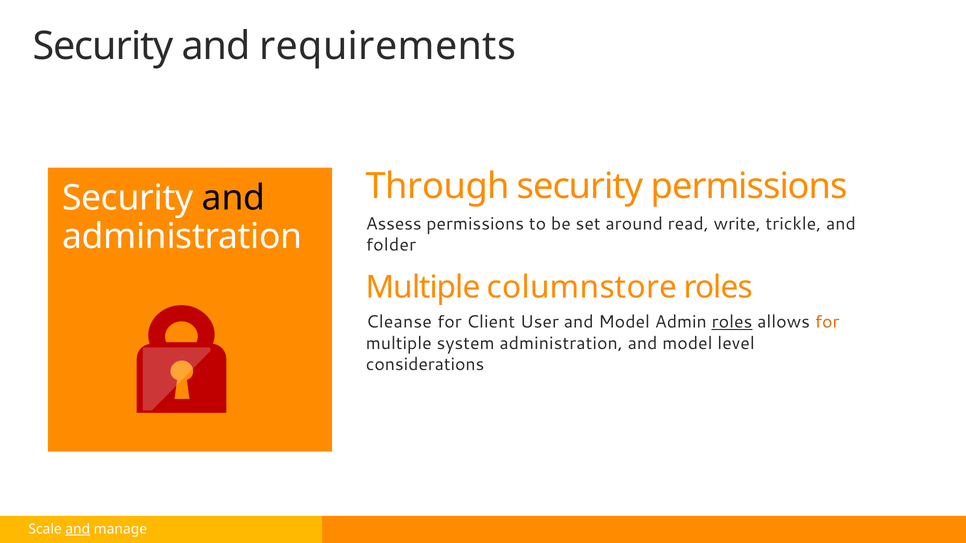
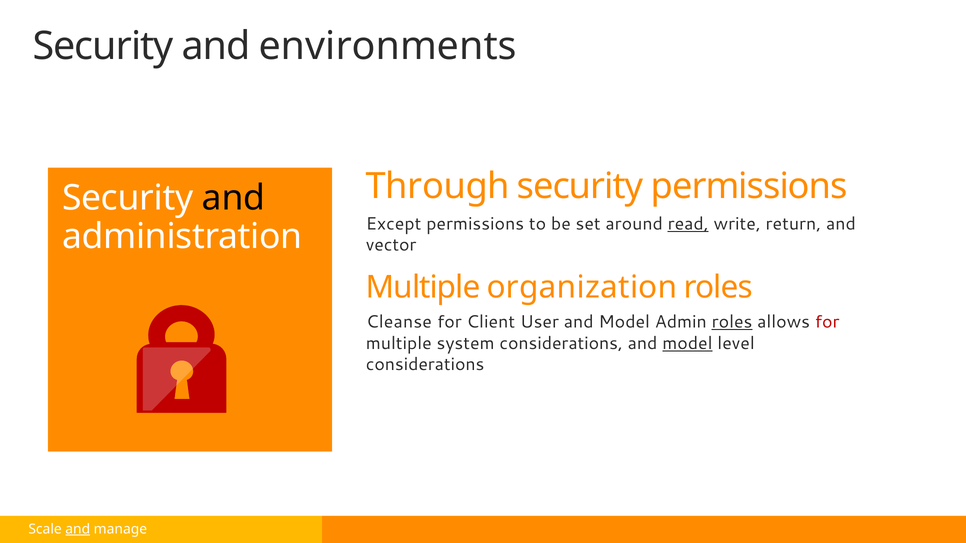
requirements: requirements -> environments (388, 46)
Assess: Assess -> Except (394, 224)
read underline: none -> present (688, 224)
trickle: trickle -> return (793, 224)
folder: folder -> vector (391, 245)
columnstore: columnstore -> organization (582, 287)
for colour: orange -> red (827, 322)
system administration: administration -> considerations (561, 343)
model underline: none -> present (687, 343)
